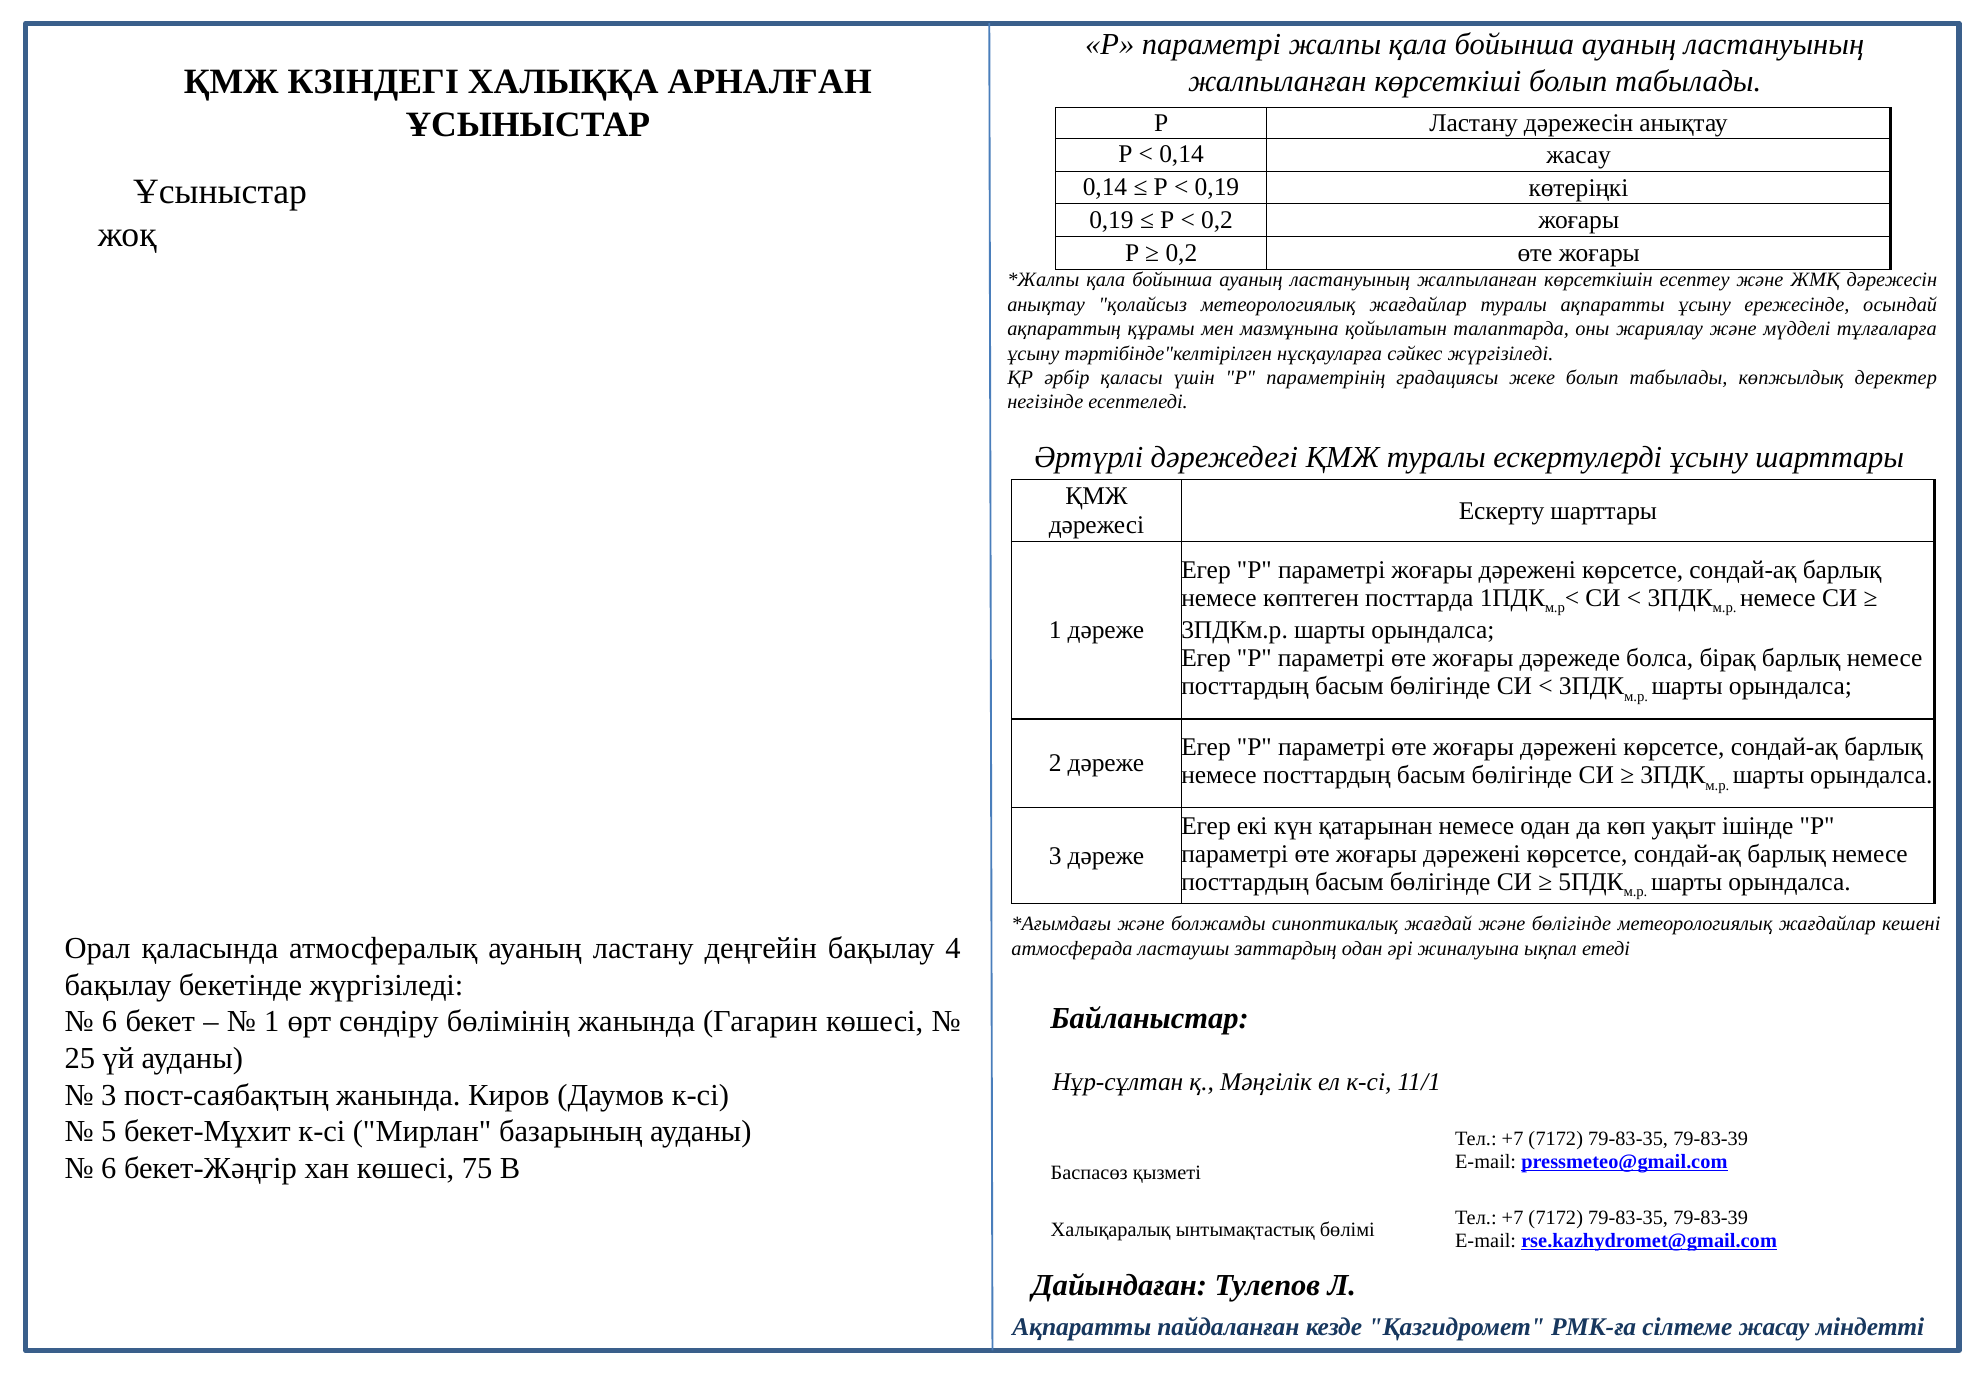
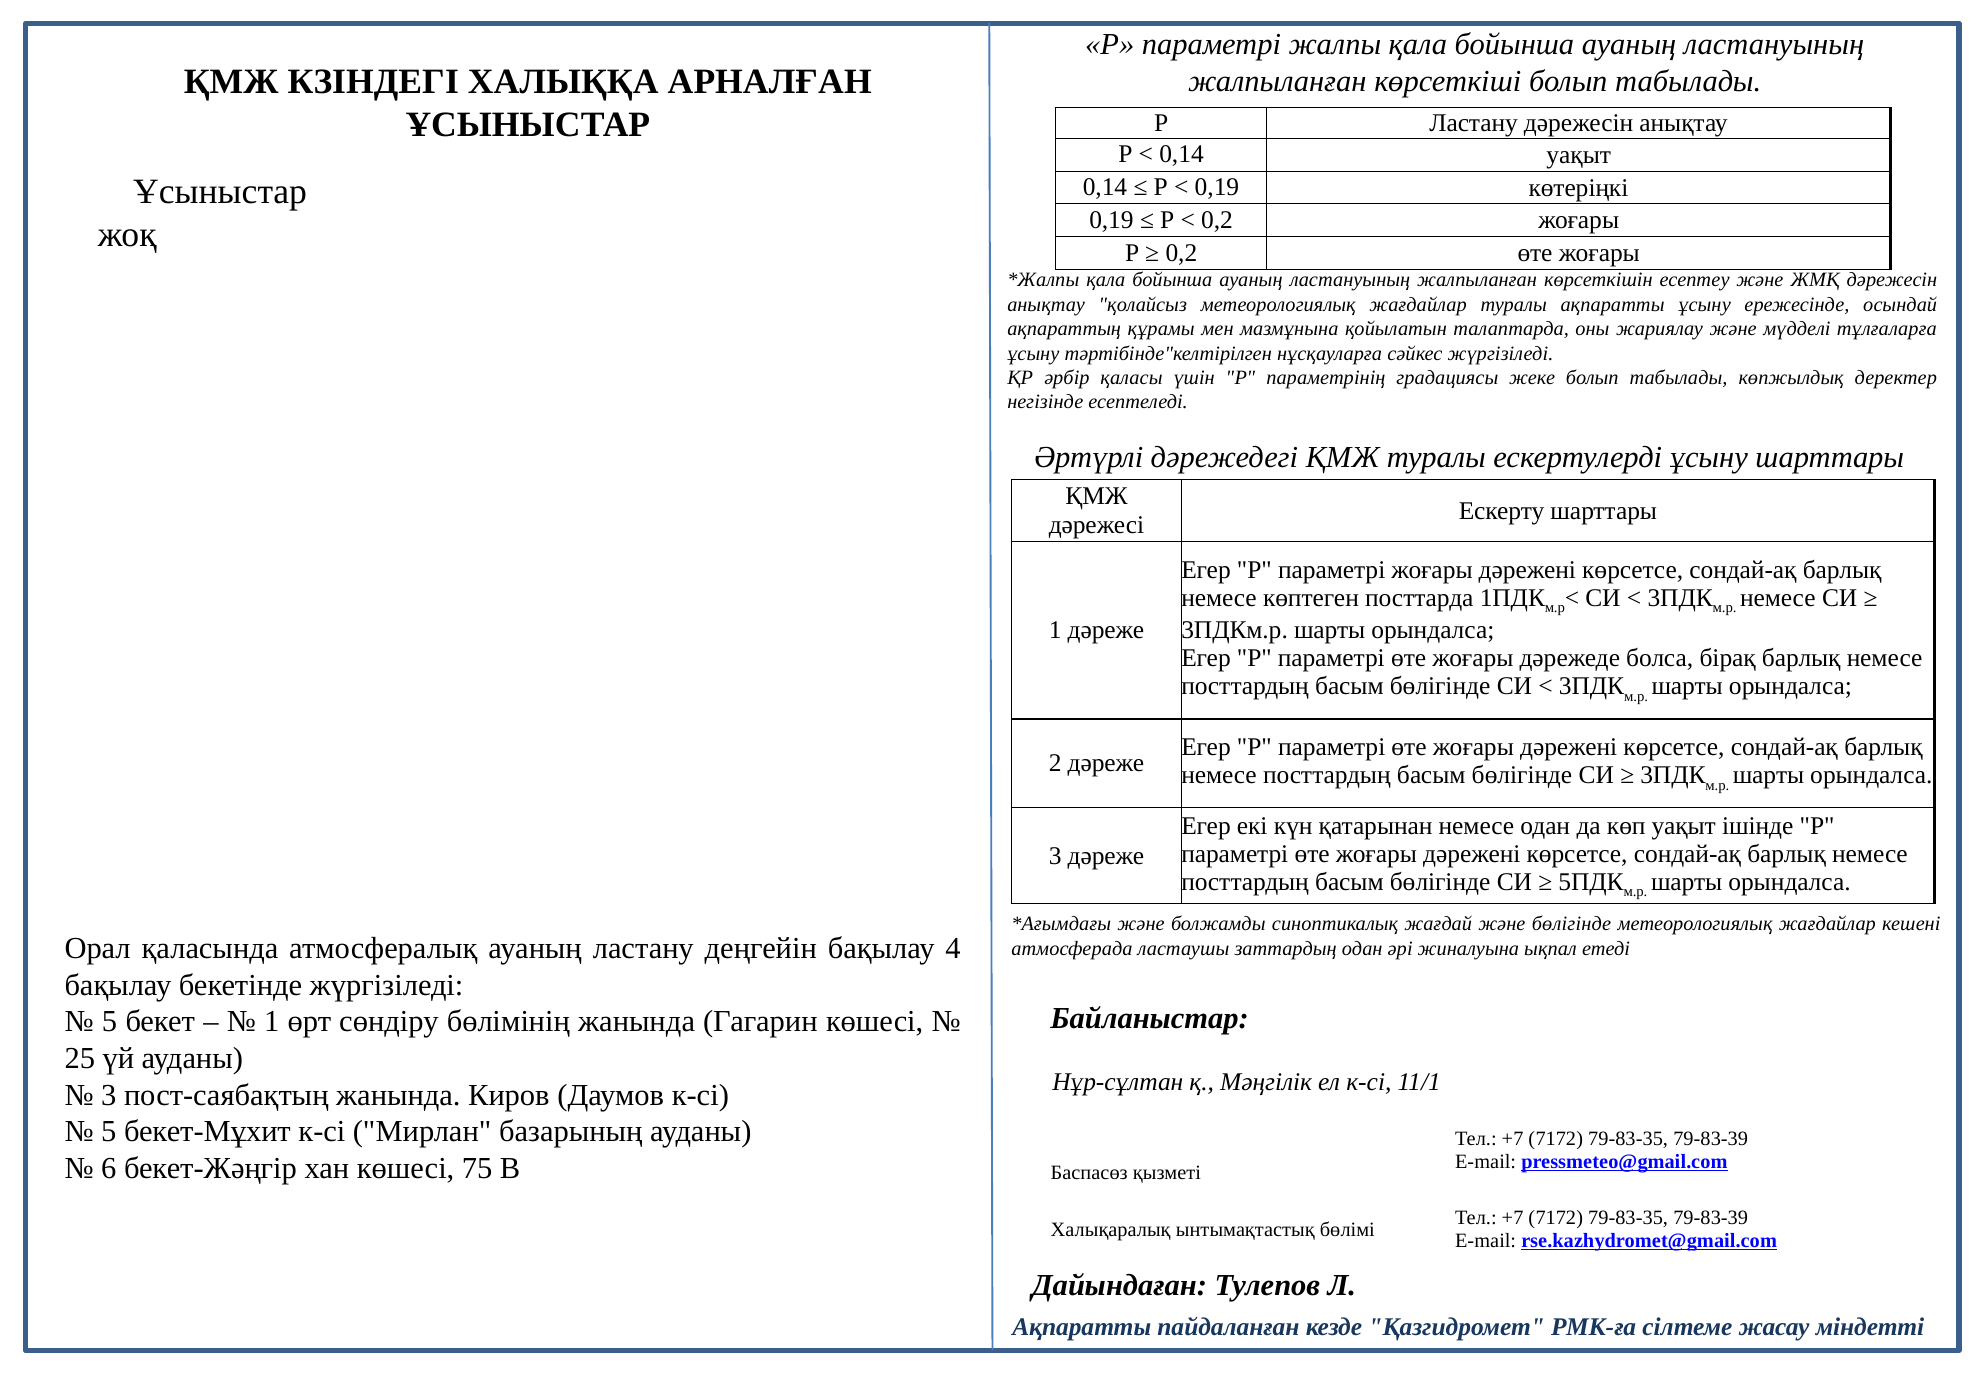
0,14 жасау: жасау -> уақыт (1579, 155)
6: 6 -> 5 (110, 1022)
